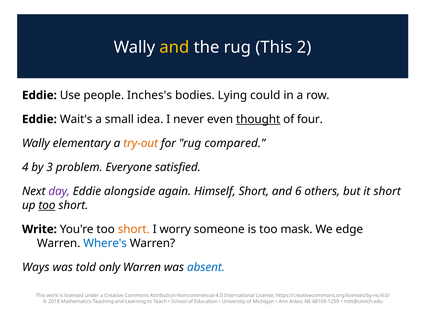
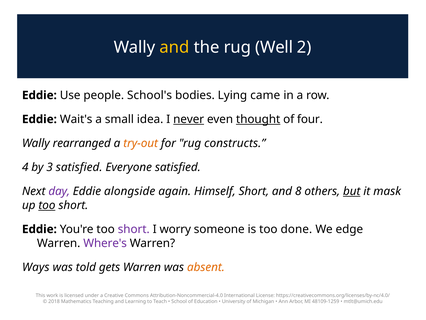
rug This: This -> Well (274, 47)
Inches's: Inches's -> School's (150, 95)
could: could -> came (265, 95)
never underline: none -> present (189, 119)
elementary: elementary -> rearranged (82, 143)
compared: compared -> constructs (235, 143)
3 problem: problem -> satisfied (79, 167)
6: 6 -> 8 (298, 191)
but underline: none -> present (352, 191)
it short: short -> mask (387, 191)
Write: Write -> Eddie (39, 229)
short colour: orange -> purple (134, 229)
mask: mask -> done (296, 229)
Where's colour: blue -> purple (105, 243)
only: only -> gets (110, 267)
absent colour: blue -> orange (206, 267)
